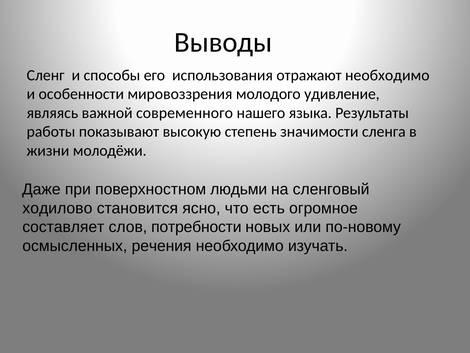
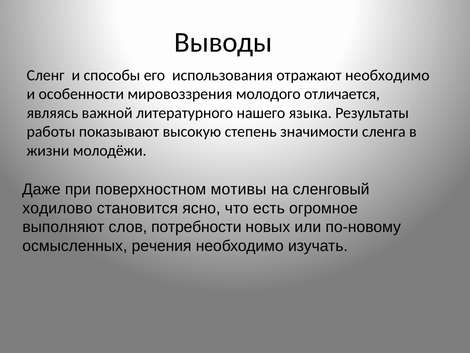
удивление: удивление -> отличается (342, 94)
современного: современного -> литературного (185, 113)
людьми: людьми -> мотивы (239, 189)
составляет: составляет -> выполняют (63, 227)
